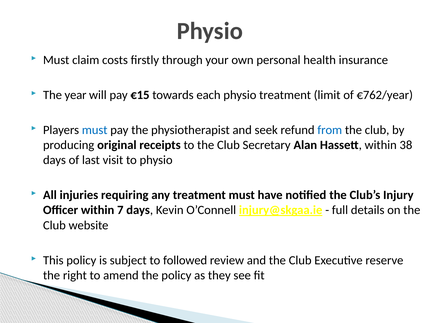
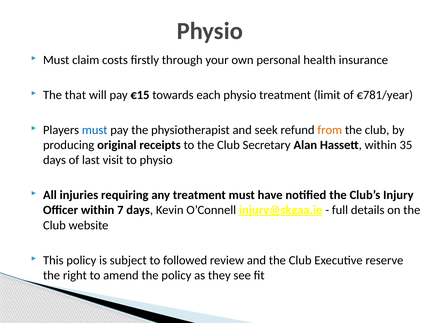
year: year -> that (75, 95)
€762/year: €762/year -> €781/year (385, 95)
from colour: blue -> orange (330, 130)
38: 38 -> 35 (406, 145)
